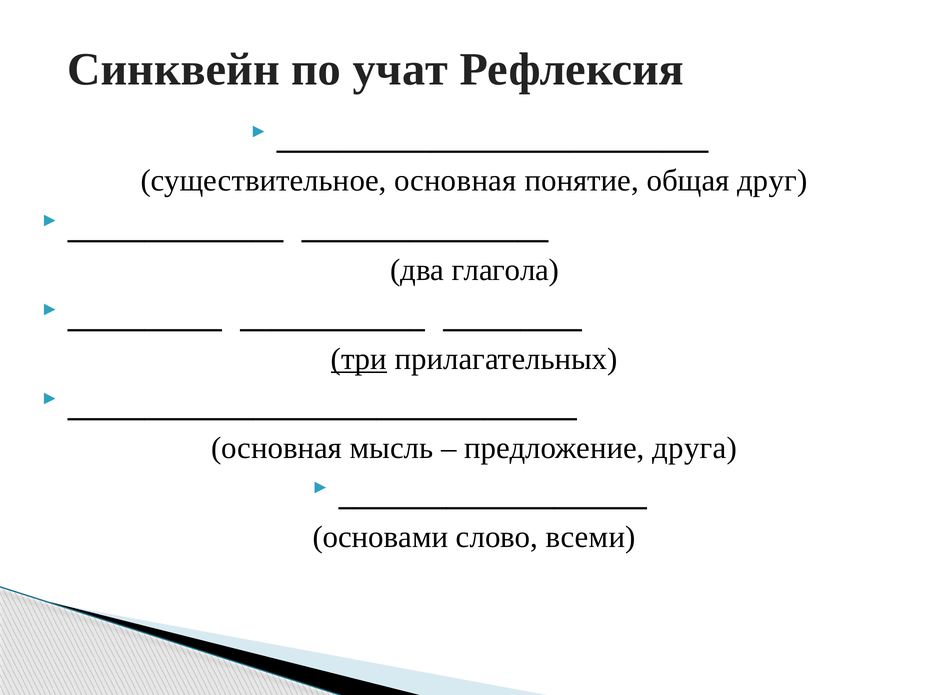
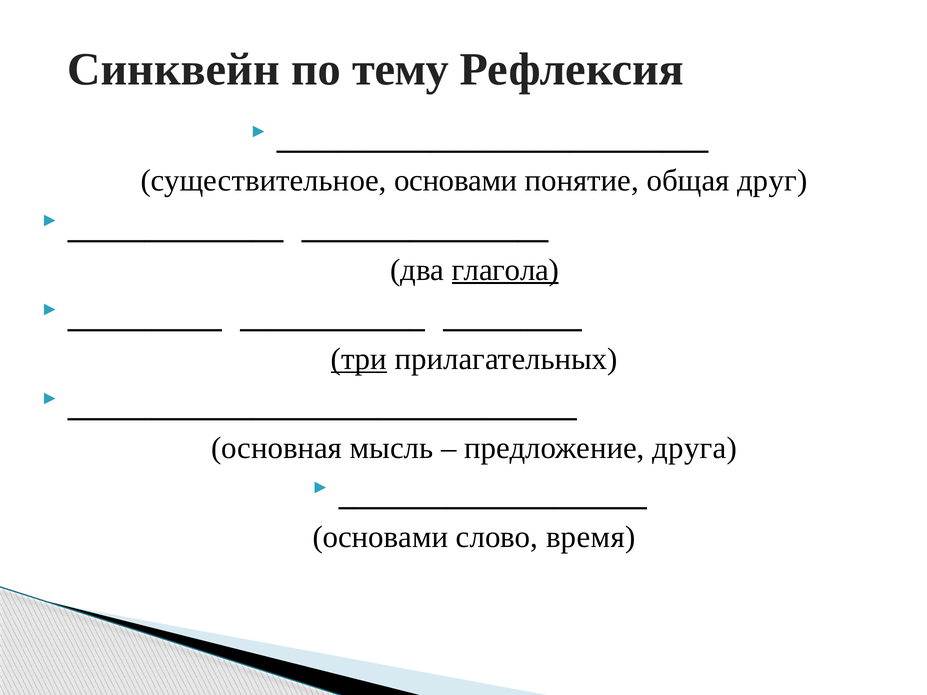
учат: учат -> тему (401, 69)
существительное основная: основная -> основами (456, 181)
глагола underline: none -> present (505, 270)
всеми: всеми -> время (591, 537)
